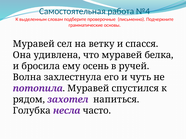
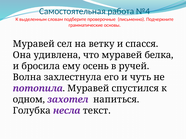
рядом: рядом -> одном (29, 100)
часто: часто -> текст (97, 111)
